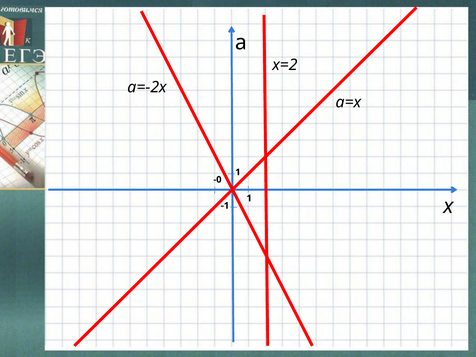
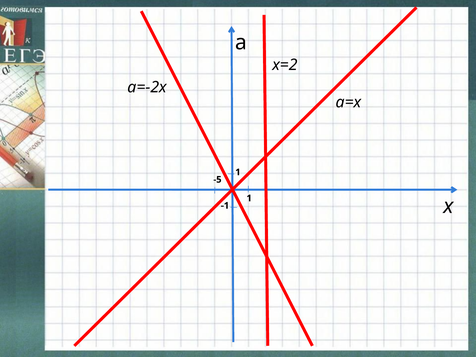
-0: -0 -> -5 (217, 180)
